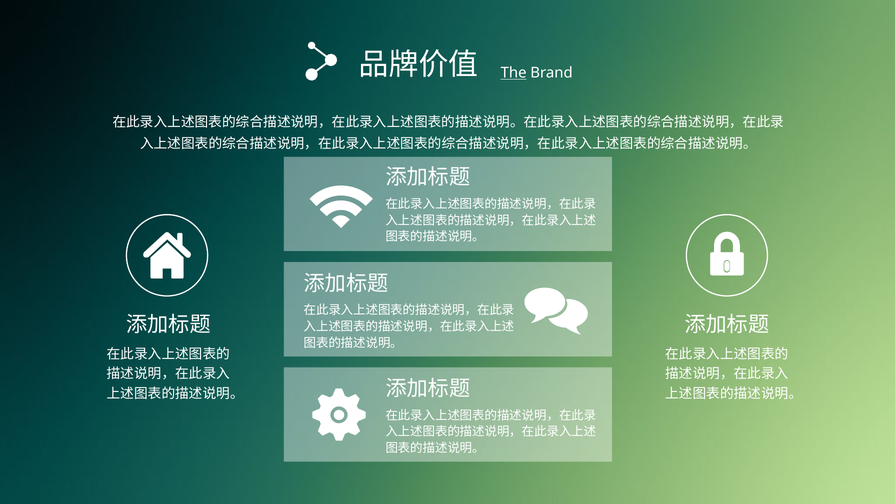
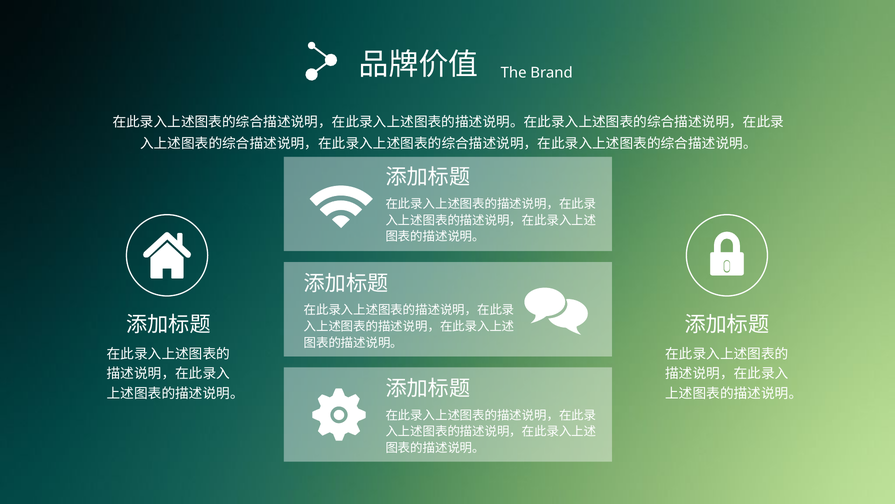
The underline: present -> none (514, 73)
